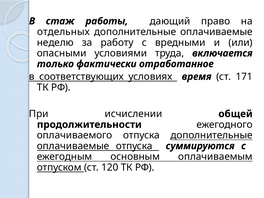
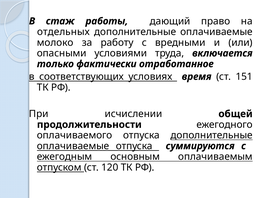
неделю: неделю -> молоко (55, 43)
171: 171 -> 151 (244, 77)
